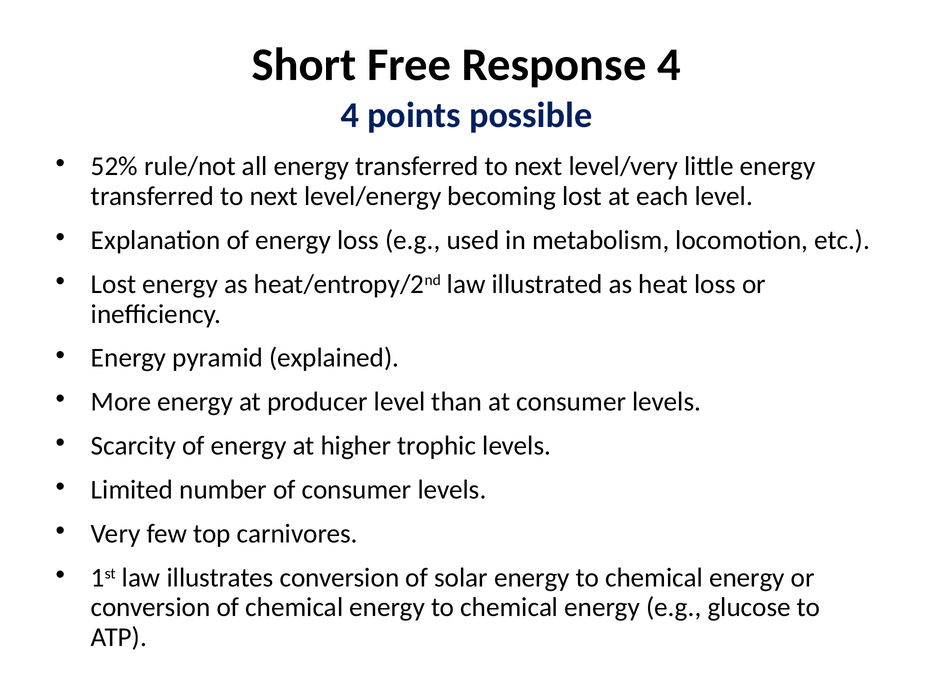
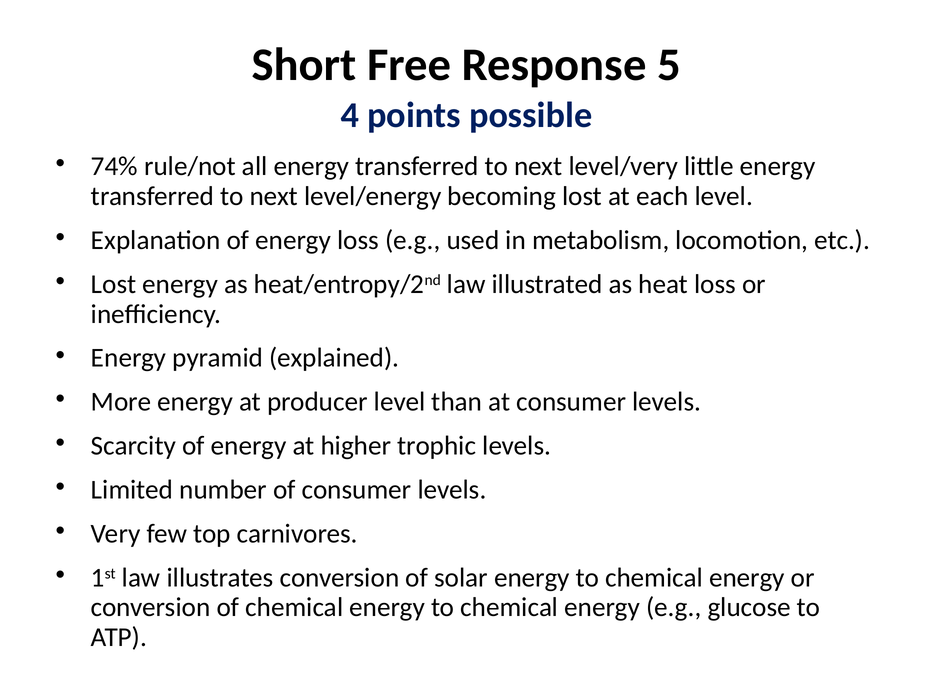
Response 4: 4 -> 5 (669, 65)
52%: 52% -> 74% (114, 166)
